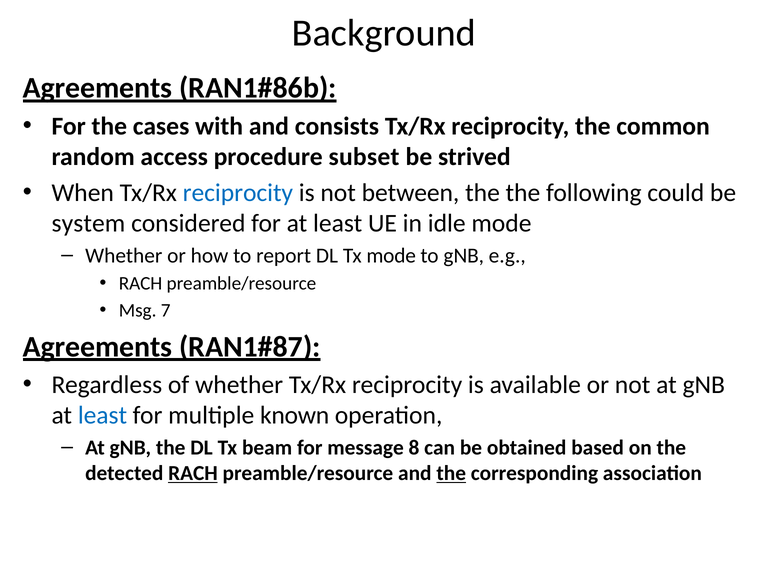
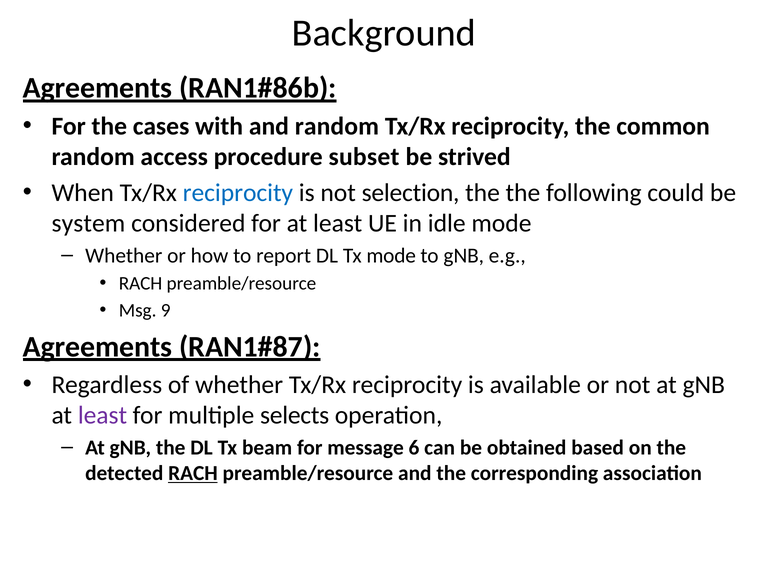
and consists: consists -> random (337, 126)
between: between -> selection (411, 193)
7: 7 -> 9 (166, 310)
least colour: blue -> purple (102, 415)
known: known -> selects (295, 415)
8: 8 -> 6 (414, 448)
the underline: present -> none (451, 473)
